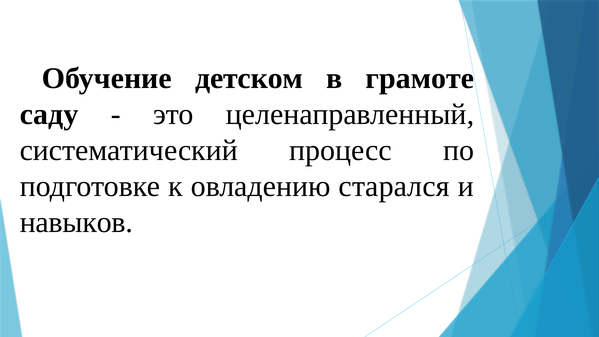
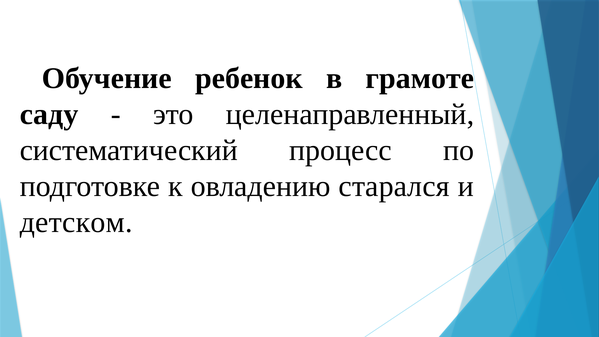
детском: детском -> ребенок (249, 78)
навыков: навыков -> детском (76, 222)
